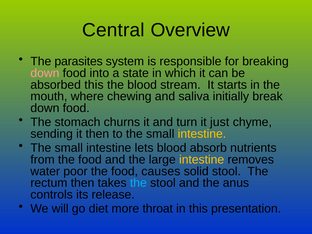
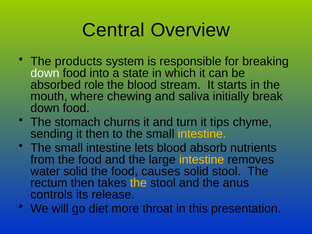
parasites: parasites -> products (78, 61)
down colour: pink -> white (45, 73)
absorbed this: this -> role (94, 85)
just: just -> tips (220, 122)
water poor: poor -> solid (76, 171)
the colour: light blue -> yellow (138, 183)
